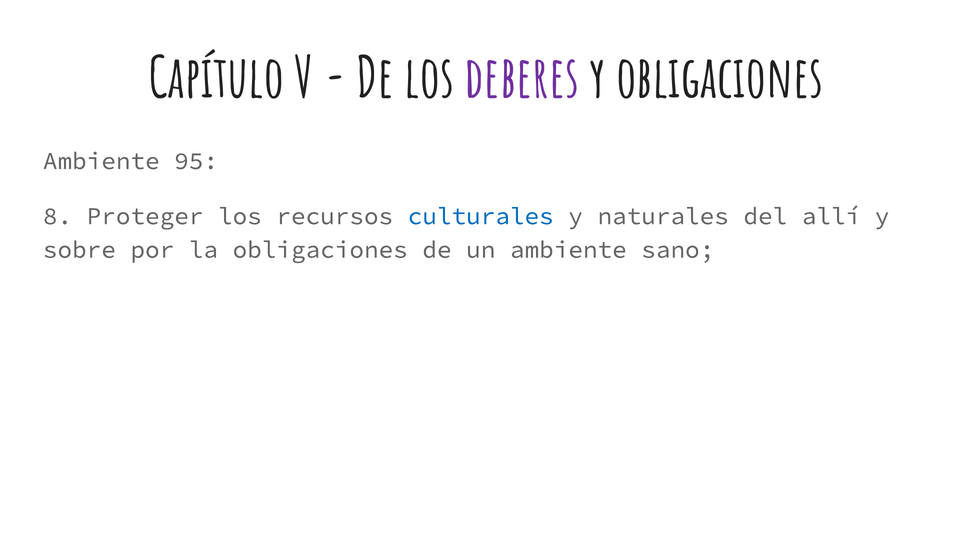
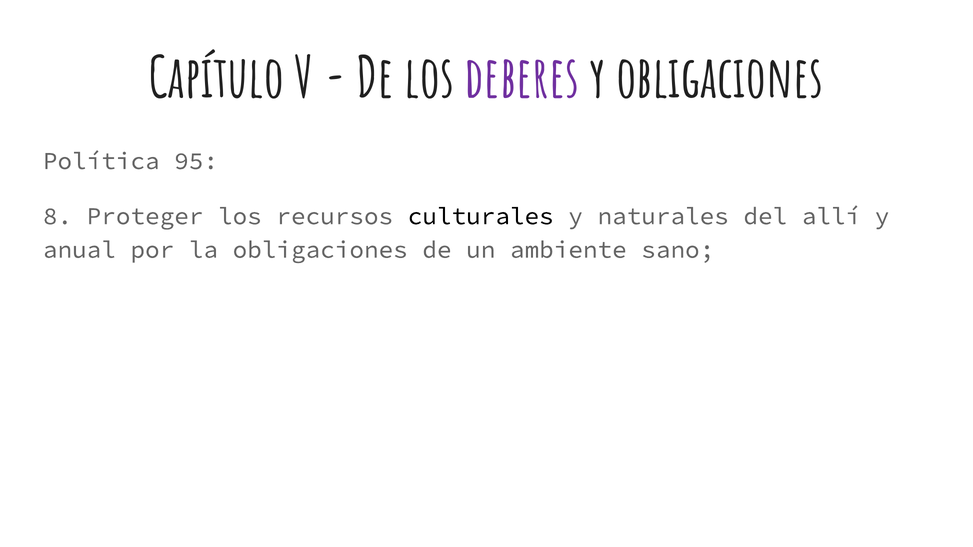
Ambiente: Ambiente -> Política (101, 161)
culturales colour: blue -> black (481, 216)
sobre: sobre -> anual (79, 250)
